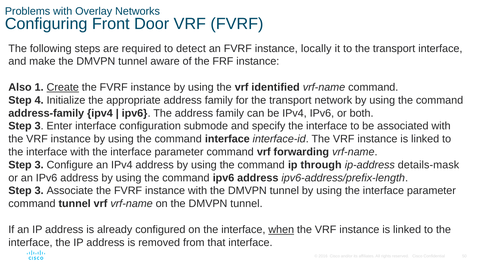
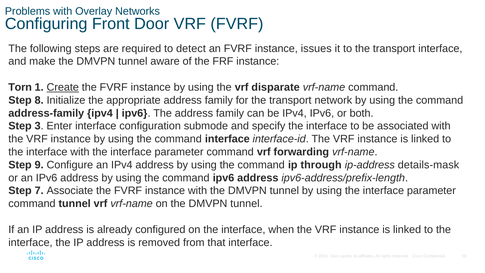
locally: locally -> issues (316, 48)
Also: Also -> Torn (20, 87)
identified: identified -> disparate (276, 87)
4: 4 -> 8 (39, 100)
3: 3 -> 9 (39, 165)
3: 3 -> 7 (39, 191)
when underline: present -> none (281, 229)
